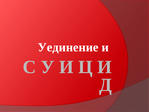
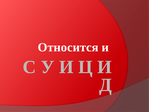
Уединение: Уединение -> Относится (68, 47)
